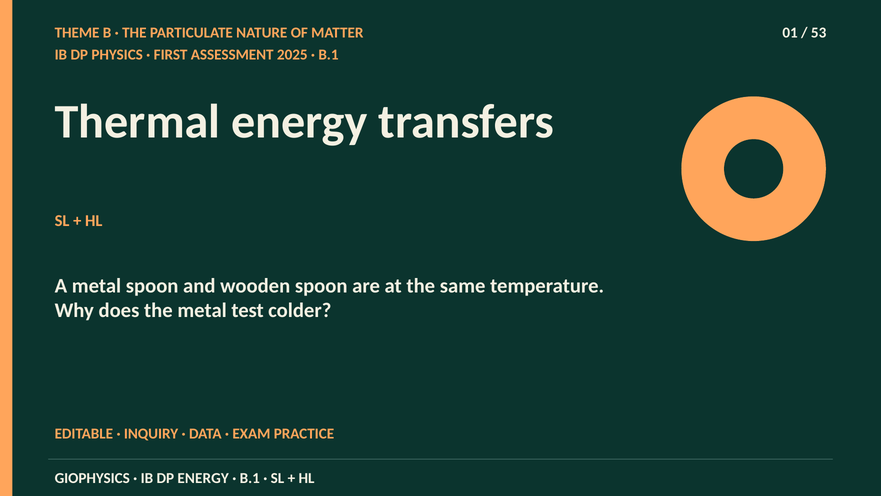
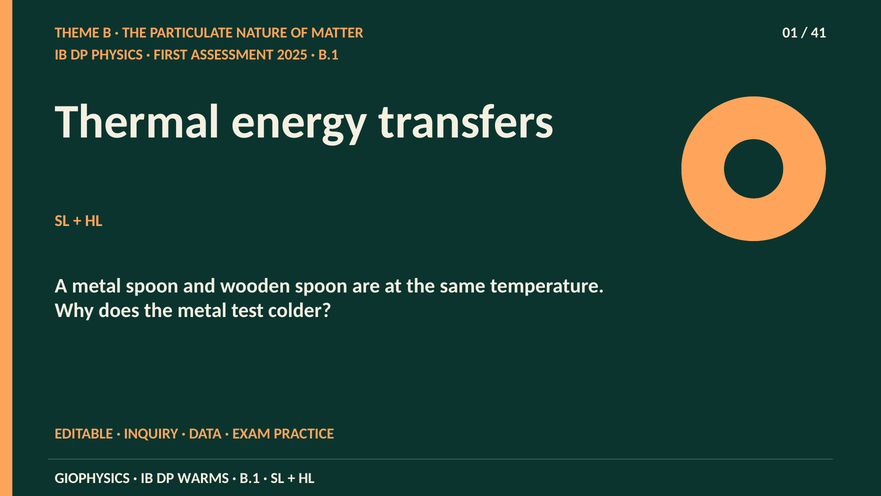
53: 53 -> 41 (819, 33)
DP ENERGY: ENERGY -> WARMS (203, 478)
